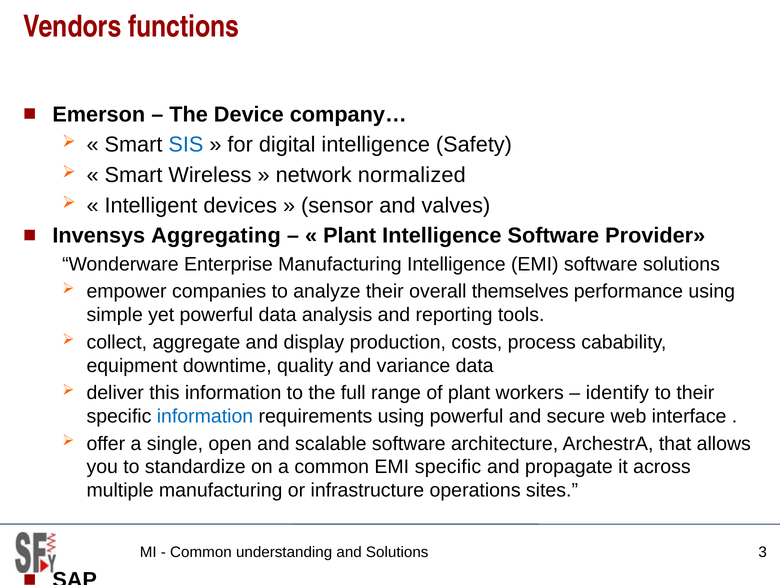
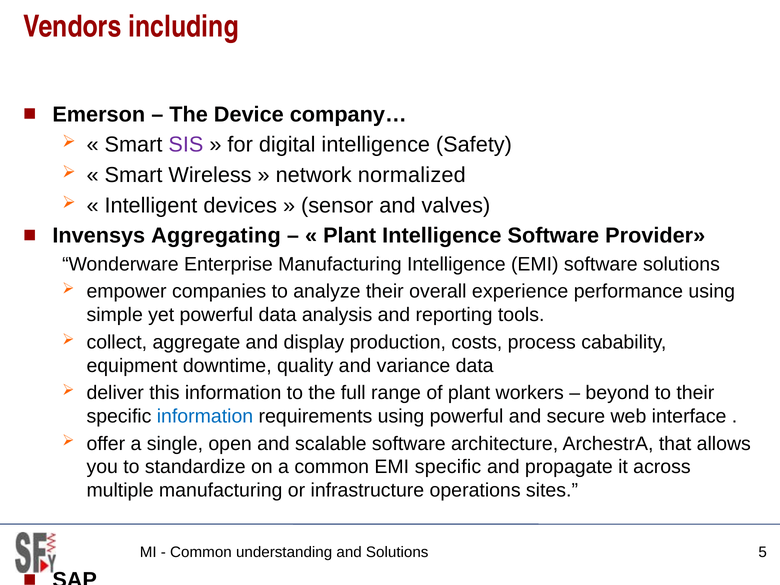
functions: functions -> including (184, 27)
SIS colour: blue -> purple (186, 145)
themselves: themselves -> experience (520, 292)
identify: identify -> beyond (617, 393)
3: 3 -> 5 (763, 552)
